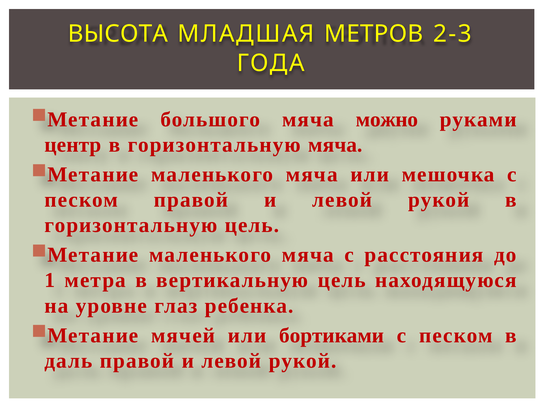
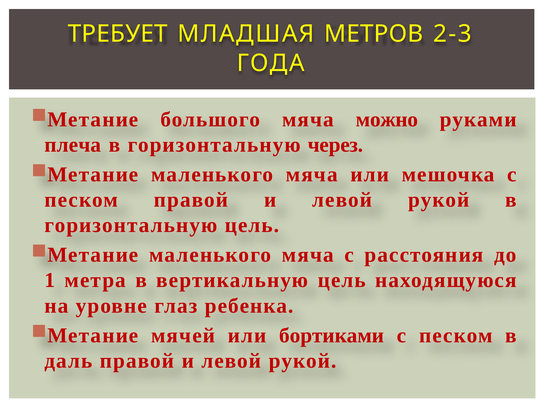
ВЫСОТА: ВЫСОТА -> ТРЕБУЕТ (118, 34)
центр: центр -> плеча (73, 145)
горизонтальную мяча: мяча -> через (336, 145)
